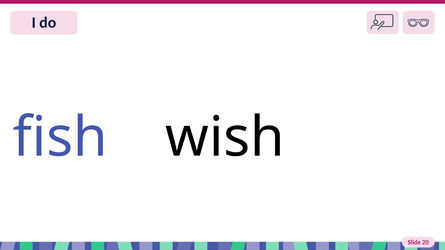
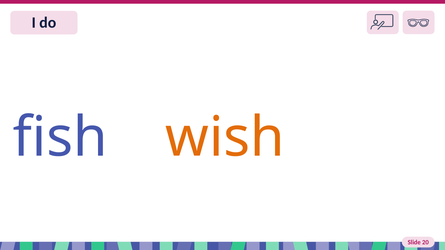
wish colour: black -> orange (225, 138)
